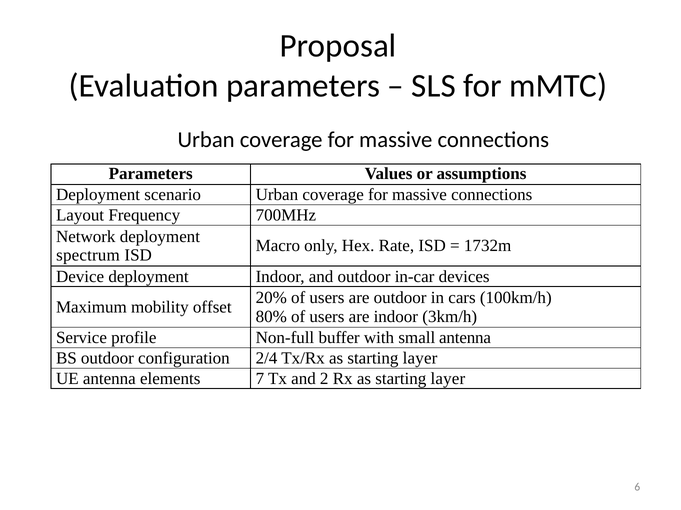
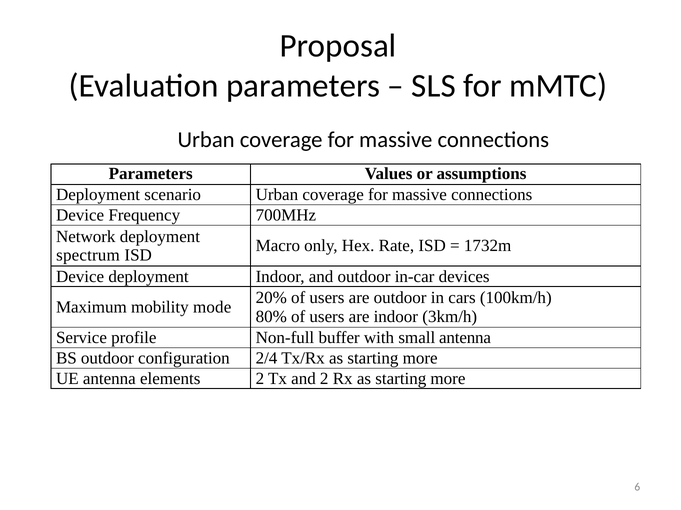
Layout: Layout -> Device (80, 216)
offset: offset -> mode (212, 308)
Tx/Rx as starting layer: layer -> more (420, 359)
elements 7: 7 -> 2 (260, 379)
Rx as starting layer: layer -> more (448, 379)
